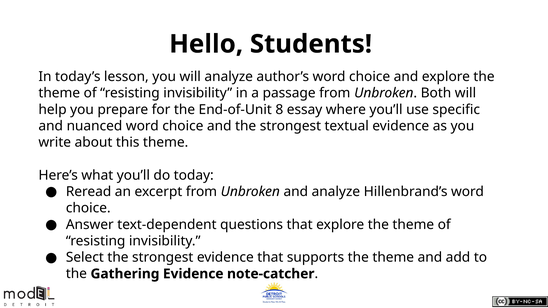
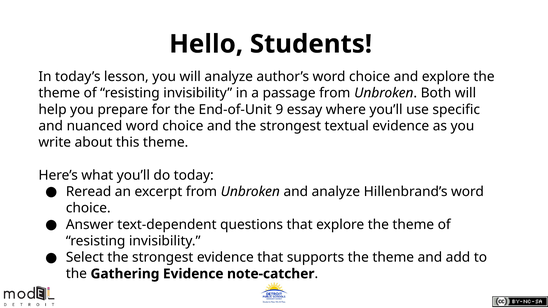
8: 8 -> 9 (279, 110)
